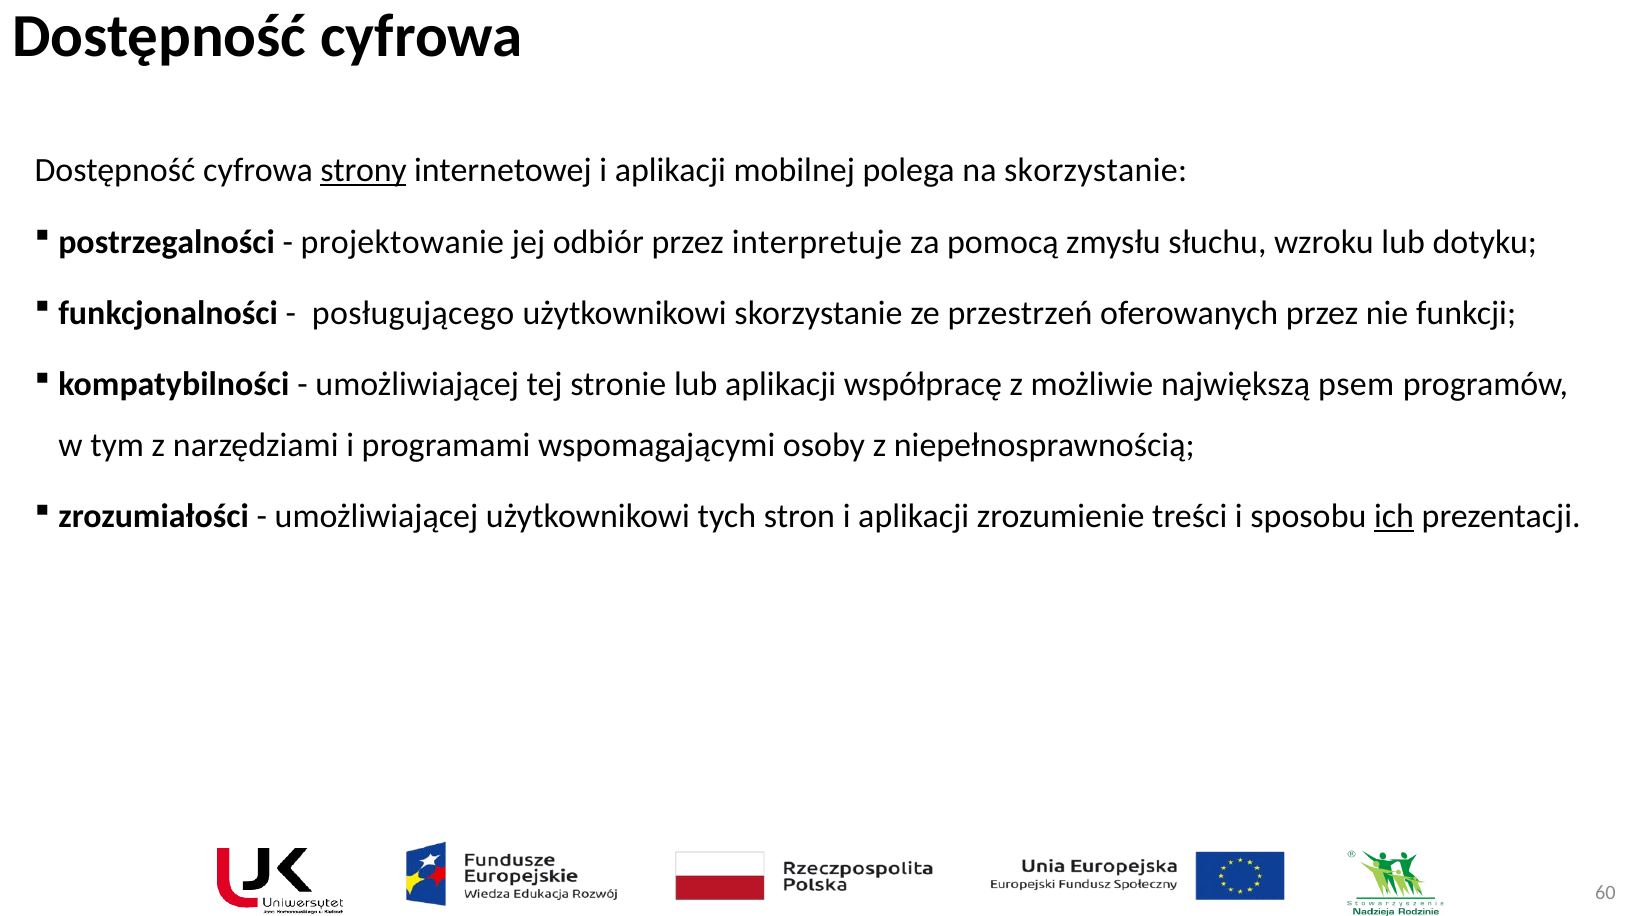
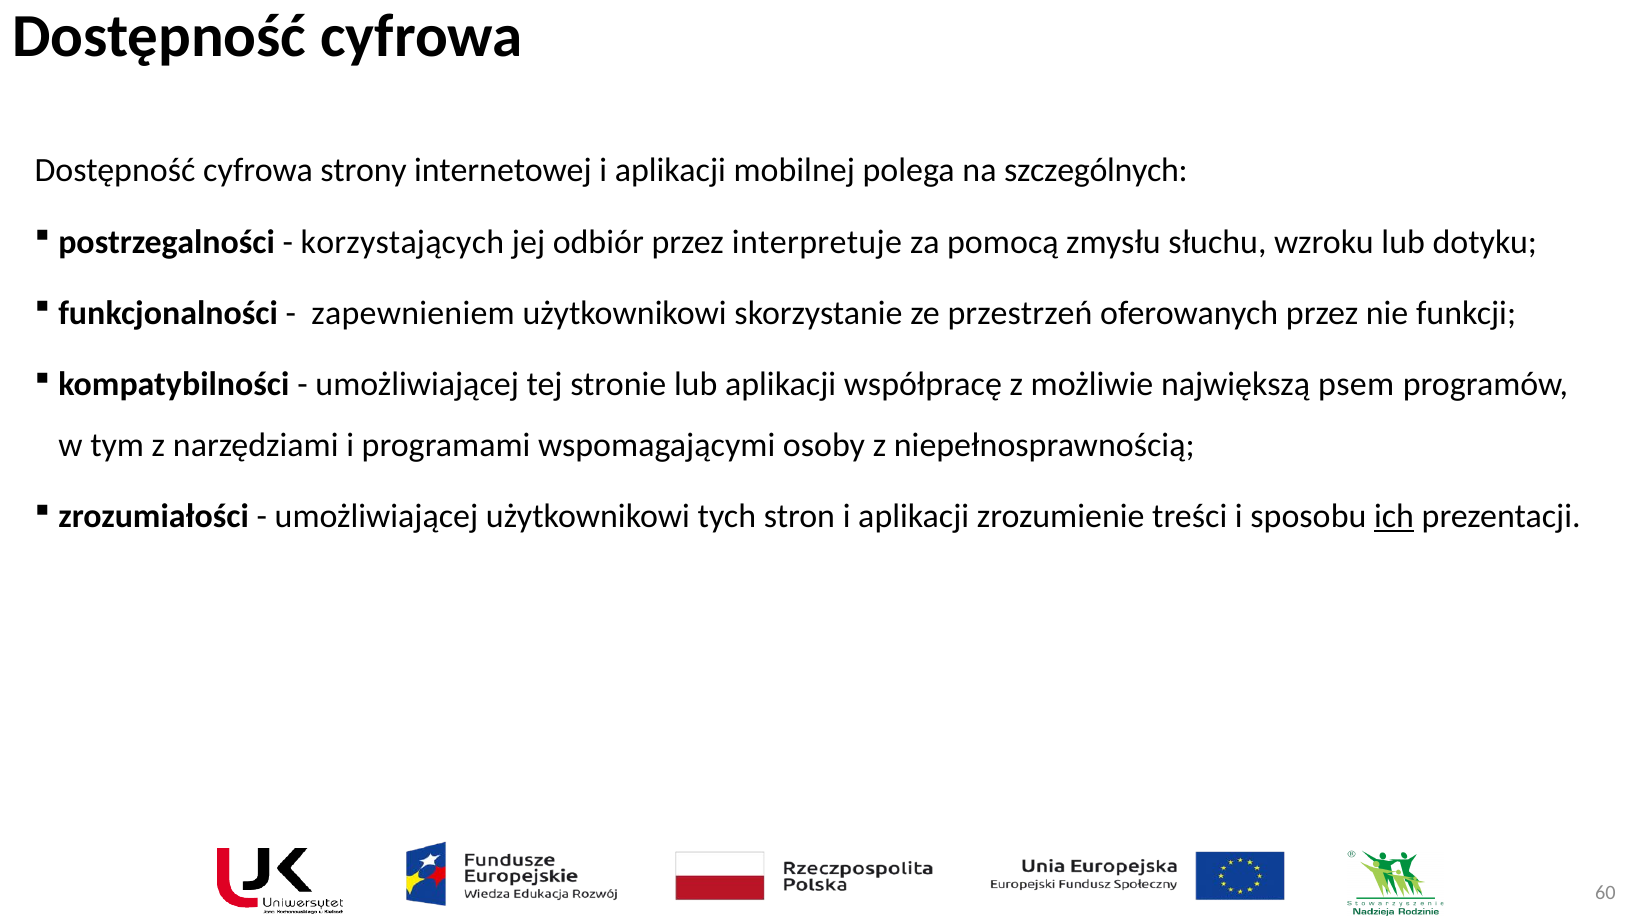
strony underline: present -> none (364, 171)
na skorzystanie: skorzystanie -> szczególnych (1096, 171)
projektowanie: projektowanie -> korzystających (402, 242)
posługującego: posługującego -> zapewnieniem (413, 313)
